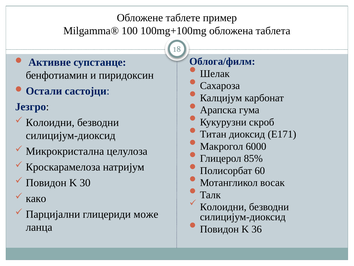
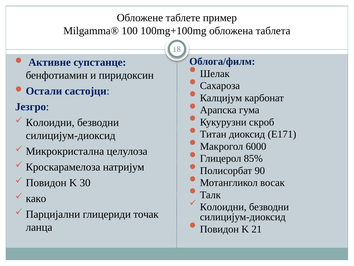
60: 60 -> 90 (260, 170)
може: може -> точак (146, 214)
36: 36 -> 21 (257, 229)
